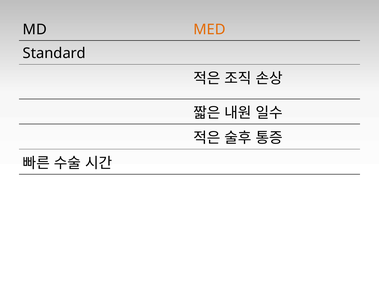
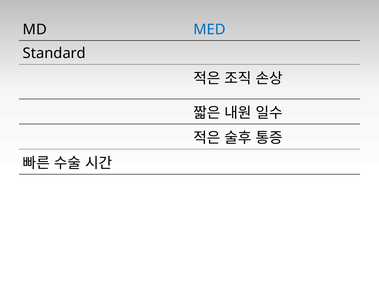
MED colour: orange -> blue (209, 30)
